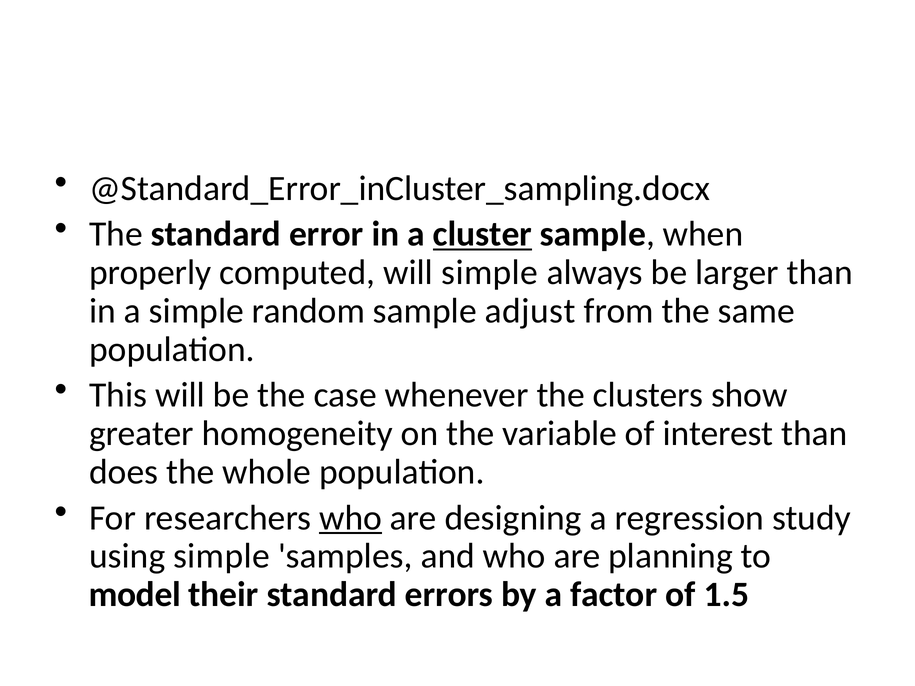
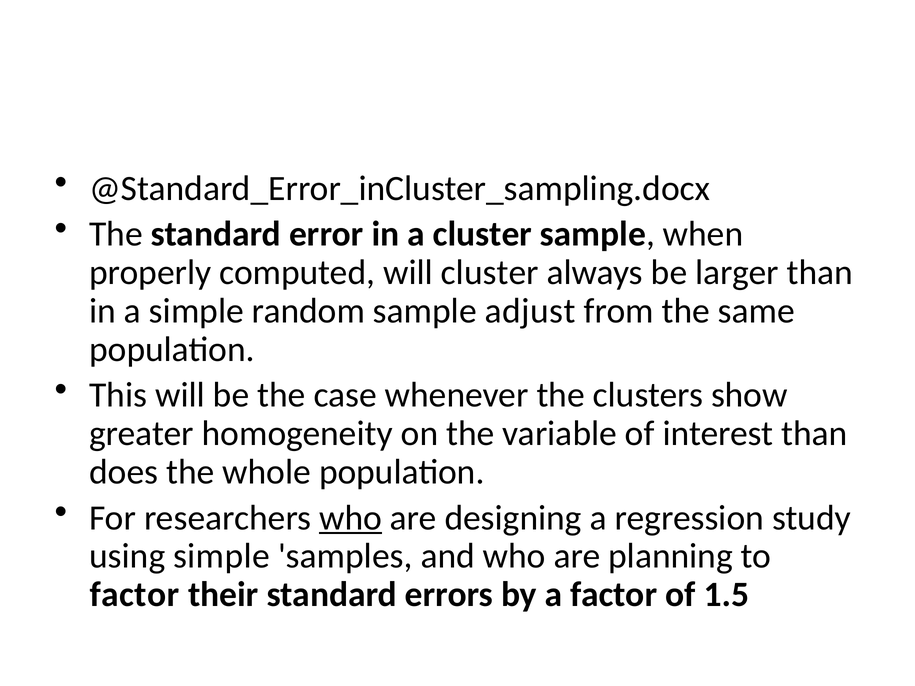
cluster underline: present -> none (482, 234)
will simple: simple -> cluster (490, 273)
model: model -> factor (134, 595)
